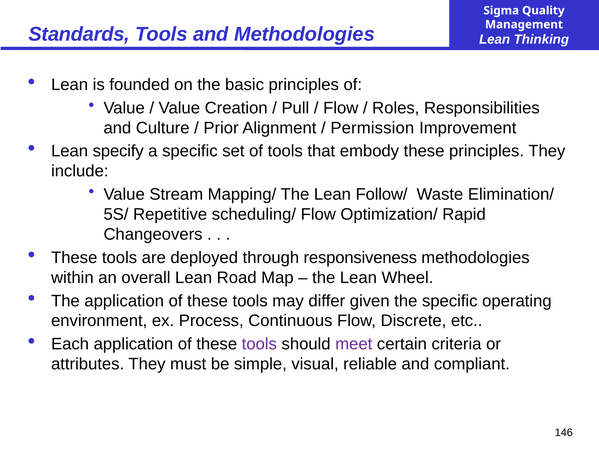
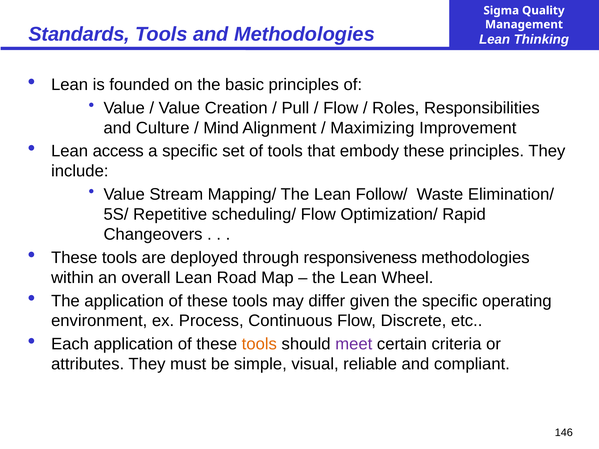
Prior: Prior -> Mind (221, 128)
Permission: Permission -> Maximizing (372, 128)
specify: specify -> access (118, 151)
tools colour: purple -> orange (259, 344)
